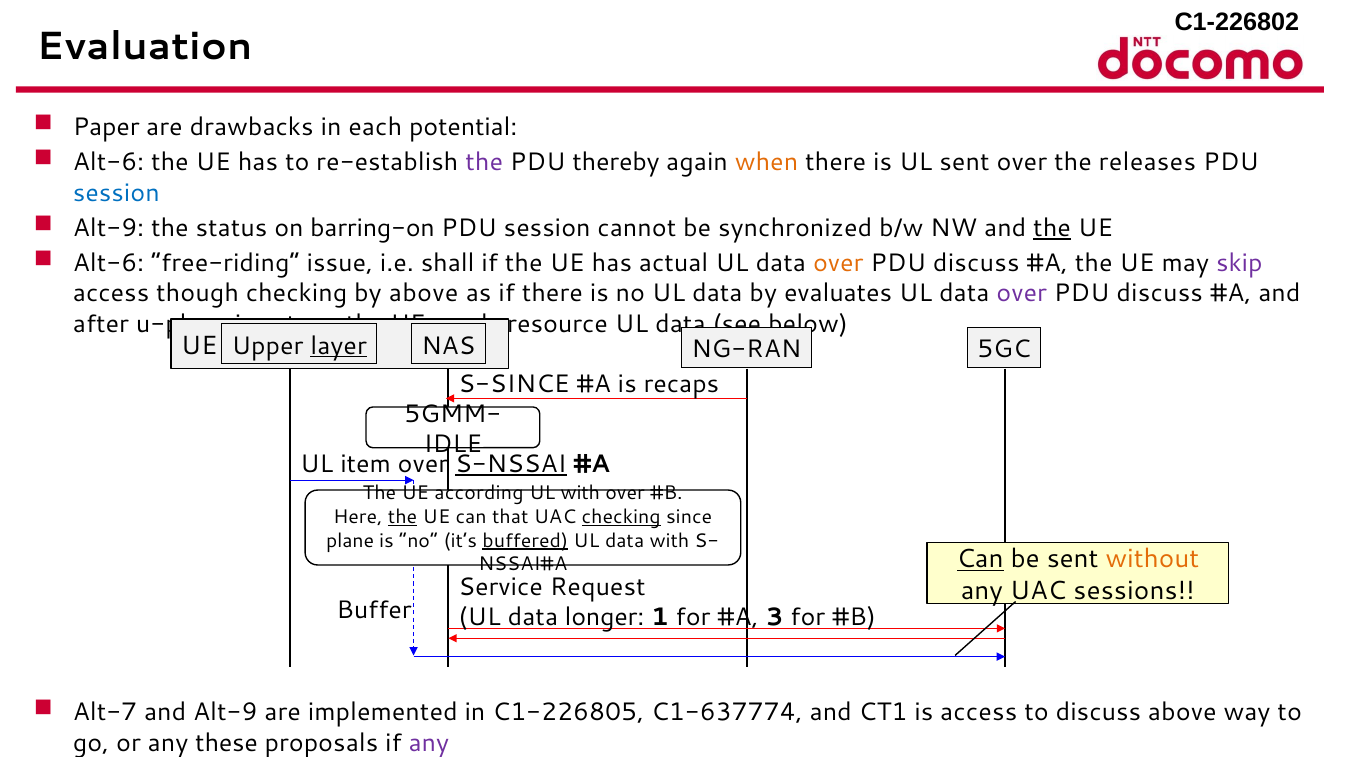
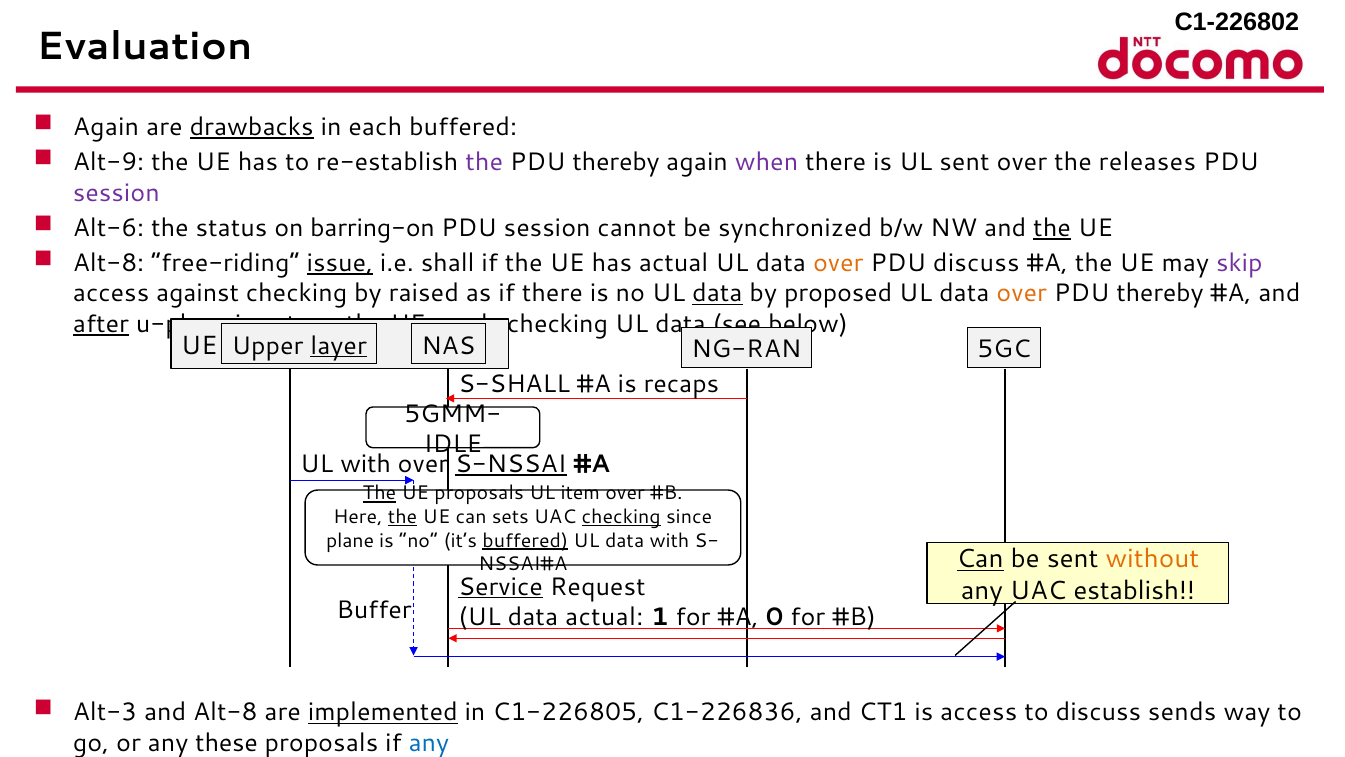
Paper: Paper -> Again (106, 127)
drawbacks underline: none -> present (252, 127)
each potential: potential -> buffered (463, 127)
Alt-6: Alt-6 -> Alt-9 (109, 162)
when colour: orange -> purple (767, 162)
session colour: blue -> purple (116, 193)
Alt-9: Alt-9 -> Alt-6 (109, 228)
Alt-6: Alt-6 -> Alt-8 (109, 263)
issue underline: none -> present (340, 263)
though: though -> against (198, 293)
by above: above -> raised (424, 293)
data underline: none -> present (717, 293)
evaluates: evaluates -> proposed (838, 293)
over colour: purple -> orange (1022, 293)
discuss: discuss -> thereby (1160, 293)
after underline: none -> present (101, 324)
resource: resource -> checking (558, 324)
S-SINCE: S-SINCE -> S-SHALL (514, 384)
UL item: item -> with (366, 464)
The underline: none -> present (379, 493)
UE according: according -> proposals (479, 493)
UL with: with -> item (580, 493)
that: that -> sets (510, 517)
Service underline: none -> present (501, 587)
sessions: sessions -> establish (1134, 590)
data longer: longer -> actual (604, 617)
3: 3 -> 0 (775, 617)
Alt-7: Alt-7 -> Alt-3 (105, 712)
and Alt-9: Alt-9 -> Alt-8 (225, 712)
implemented underline: none -> present (383, 712)
C1-637774: C1-637774 -> C1-226836 (727, 712)
discuss above: above -> sends (1182, 712)
any colour: purple -> blue (429, 742)
